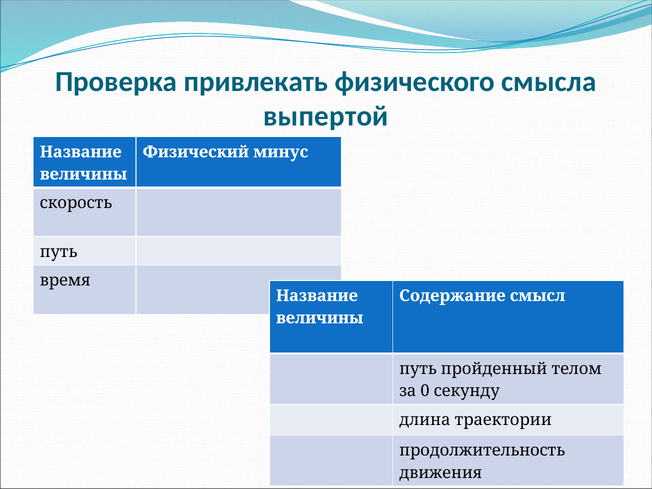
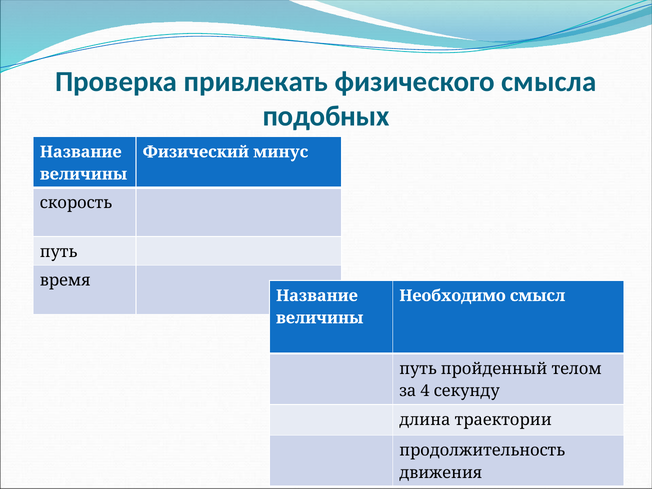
выпертой: выпертой -> подобных (326, 116)
Содержание: Содержание -> Необходимо (453, 296)
0: 0 -> 4 (425, 391)
